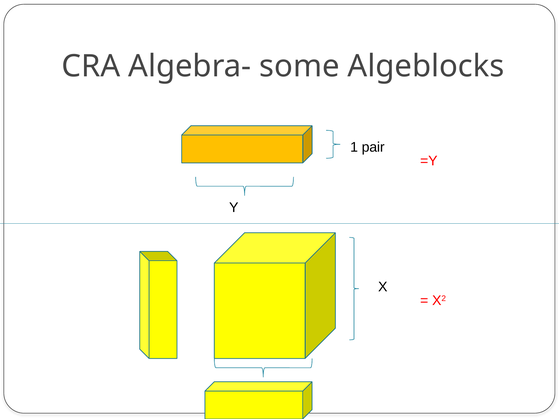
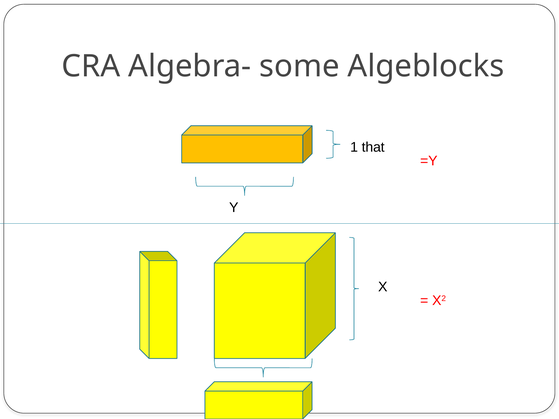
pair: pair -> that (373, 147)
